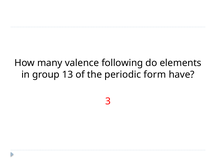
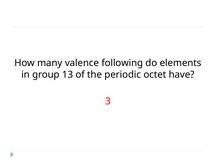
form: form -> octet (155, 75)
